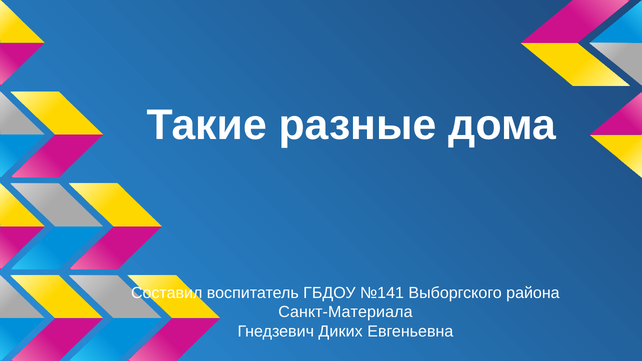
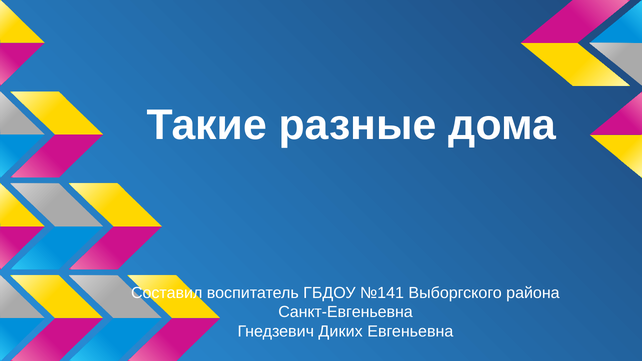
Санкт-Материала: Санкт-Материала -> Санкт-Евгеньевна (346, 312)
